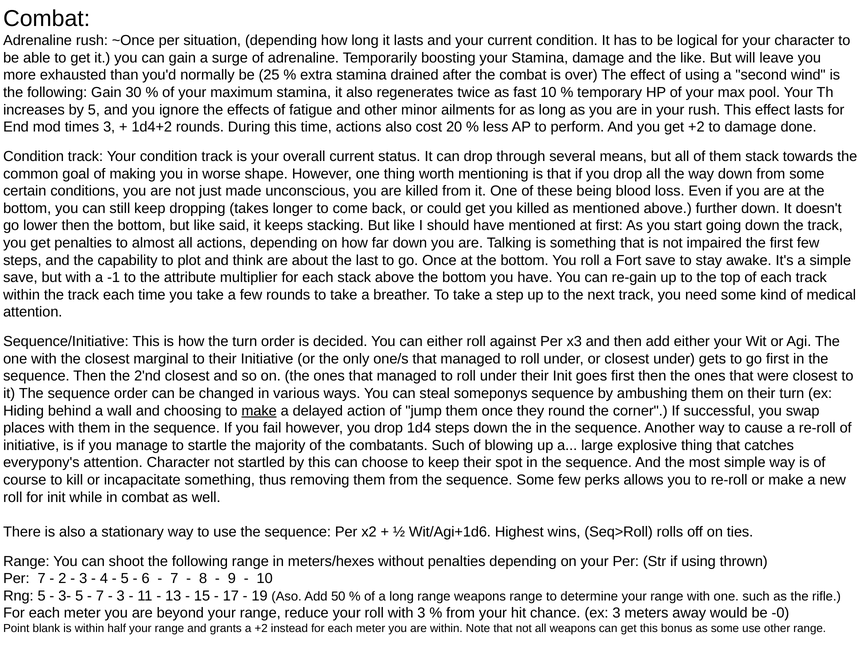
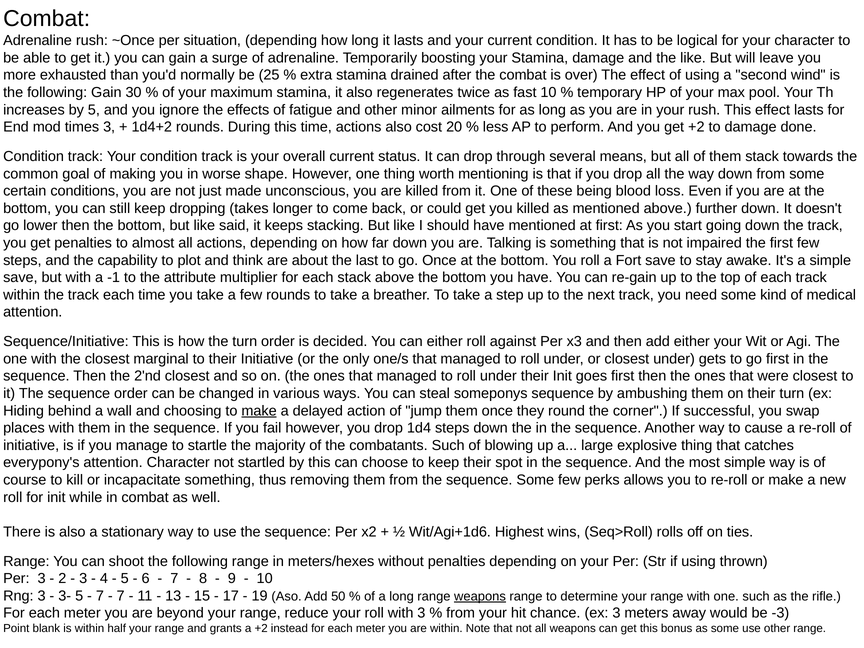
Per 7: 7 -> 3 (42, 579)
Rng 5: 5 -> 3 (42, 596)
3: 3 -> 7 (121, 596)
weapons underline: none -> present (480, 596)
-0: -0 -> -3 (780, 613)
